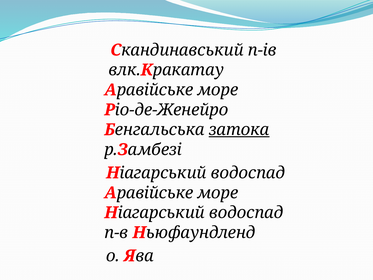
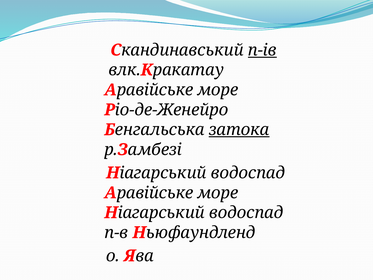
п-ів underline: none -> present (262, 50)
